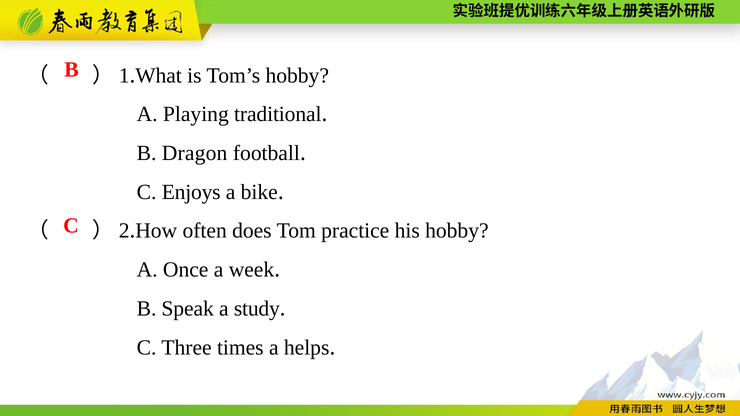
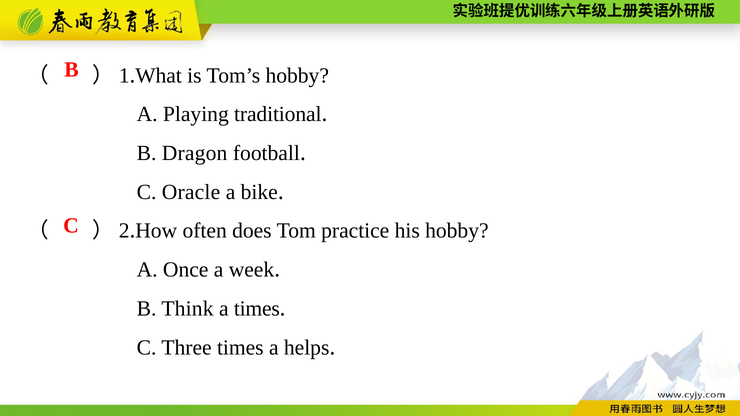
Enjoys: Enjoys -> Oracle (191, 192)
Speak: Speak -> Think (187, 309)
a study: study -> times (257, 309)
